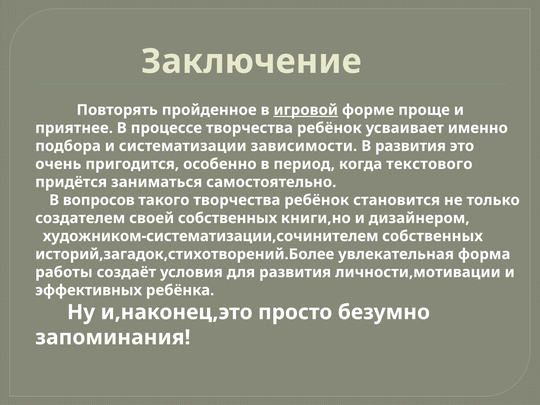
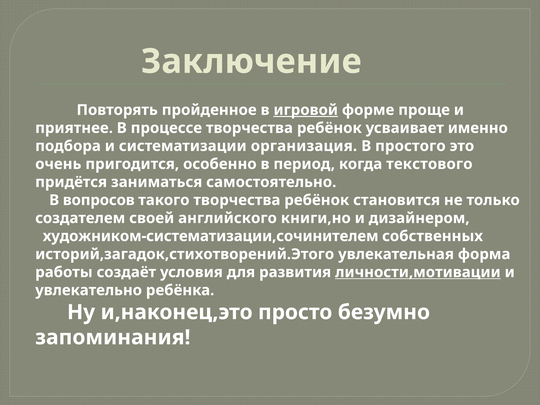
зависимости: зависимости -> организация (304, 146)
В развития: развития -> простого (410, 146)
своей собственных: собственных -> английского (227, 218)
историй,загадок,стихотворений.Более: историй,загадок,стихотворений.Более -> историй,загадок,стихотворений.Этого (185, 254)
личности,мотивации underline: none -> present (418, 272)
эффективных: эффективных -> увлекательно (89, 290)
